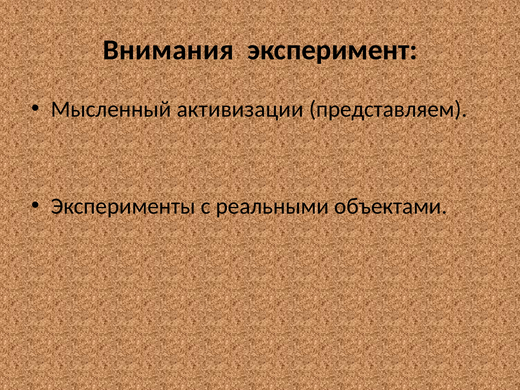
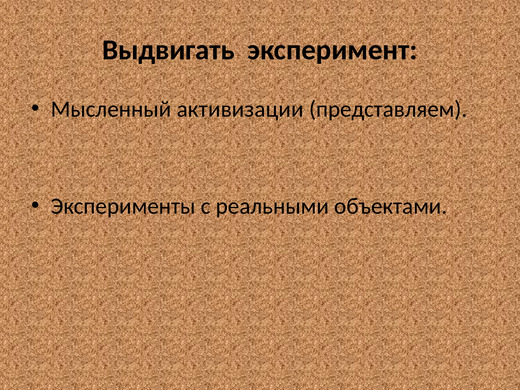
Внимания: Внимания -> Выдвигать (168, 50)
